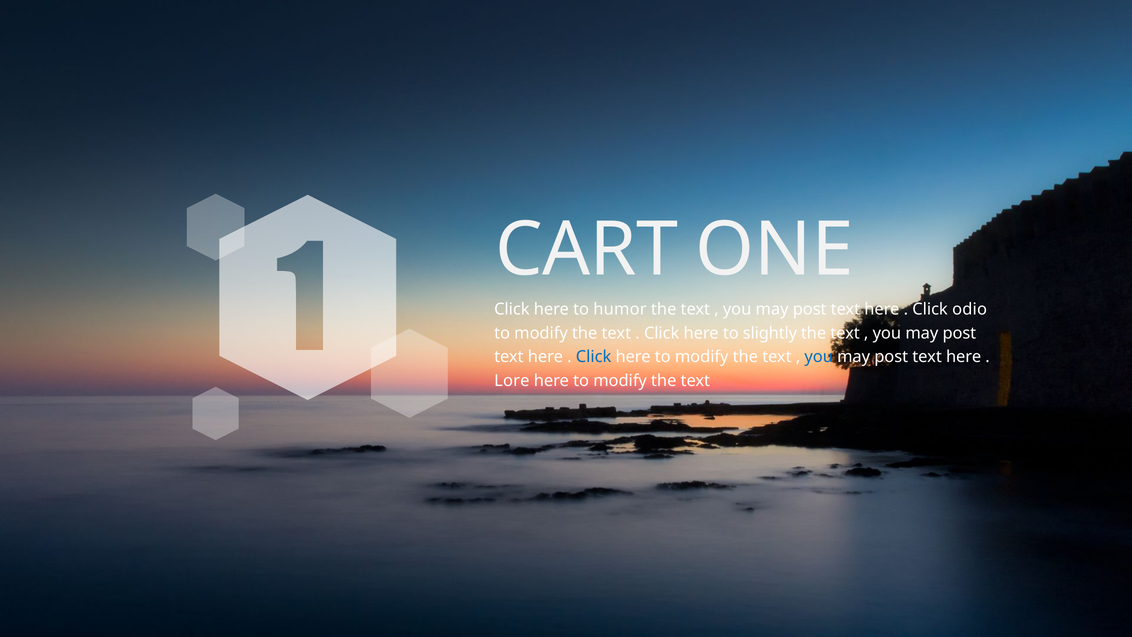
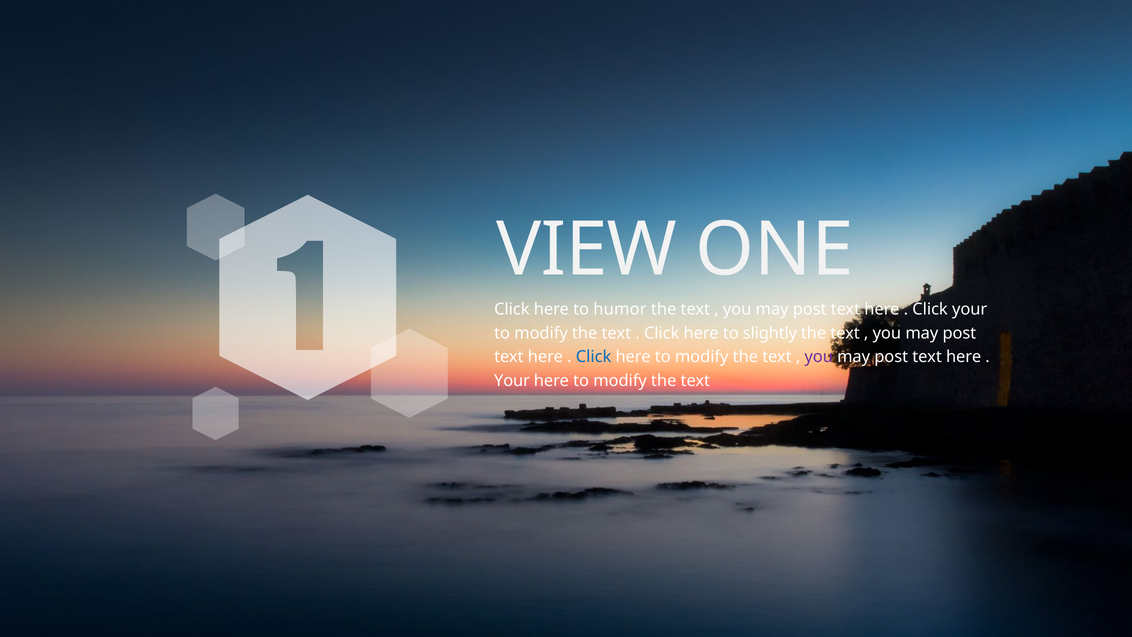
CART: CART -> VIEW (587, 250)
Click odio: odio -> your (970, 309)
you colour: blue -> purple (819, 357)
Lore: Lore -> Your (512, 381)
